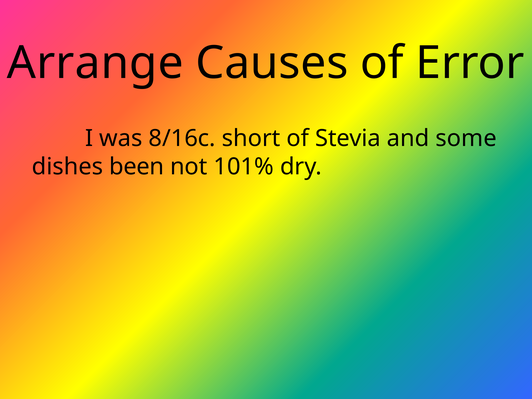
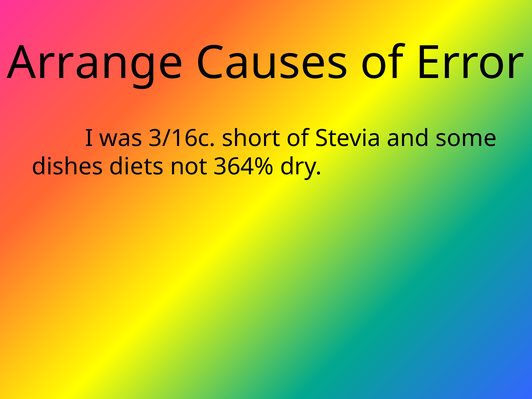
8/16c: 8/16c -> 3/16c (182, 138)
been: been -> diets (136, 167)
101%: 101% -> 364% (244, 167)
